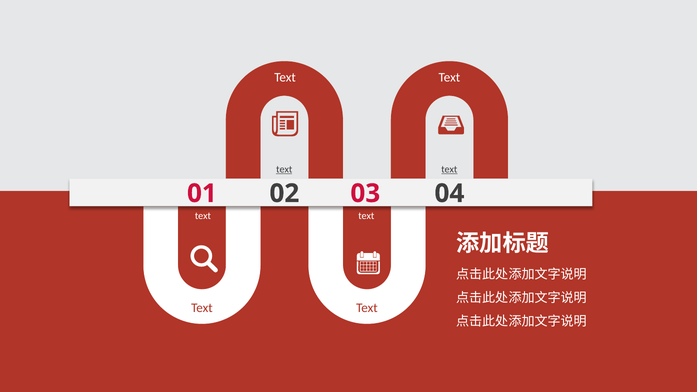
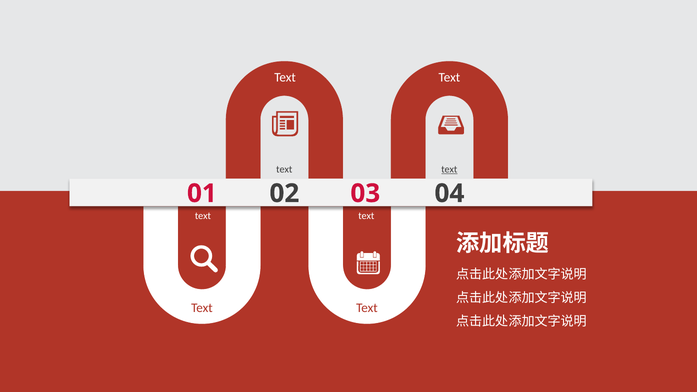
text underline: present -> none (284, 169)
